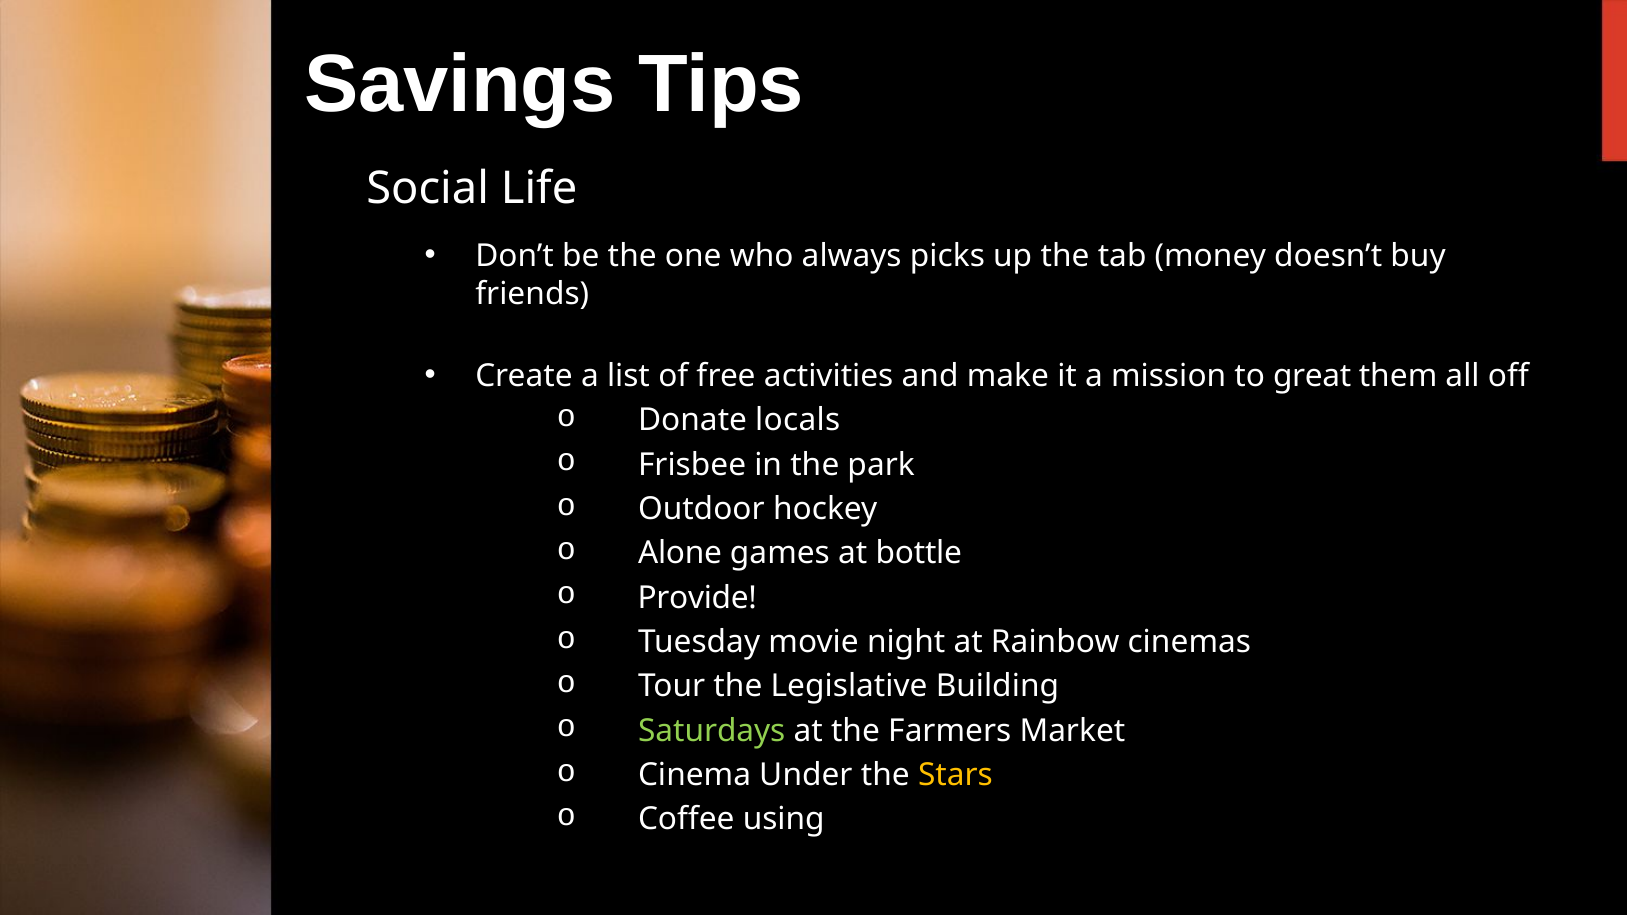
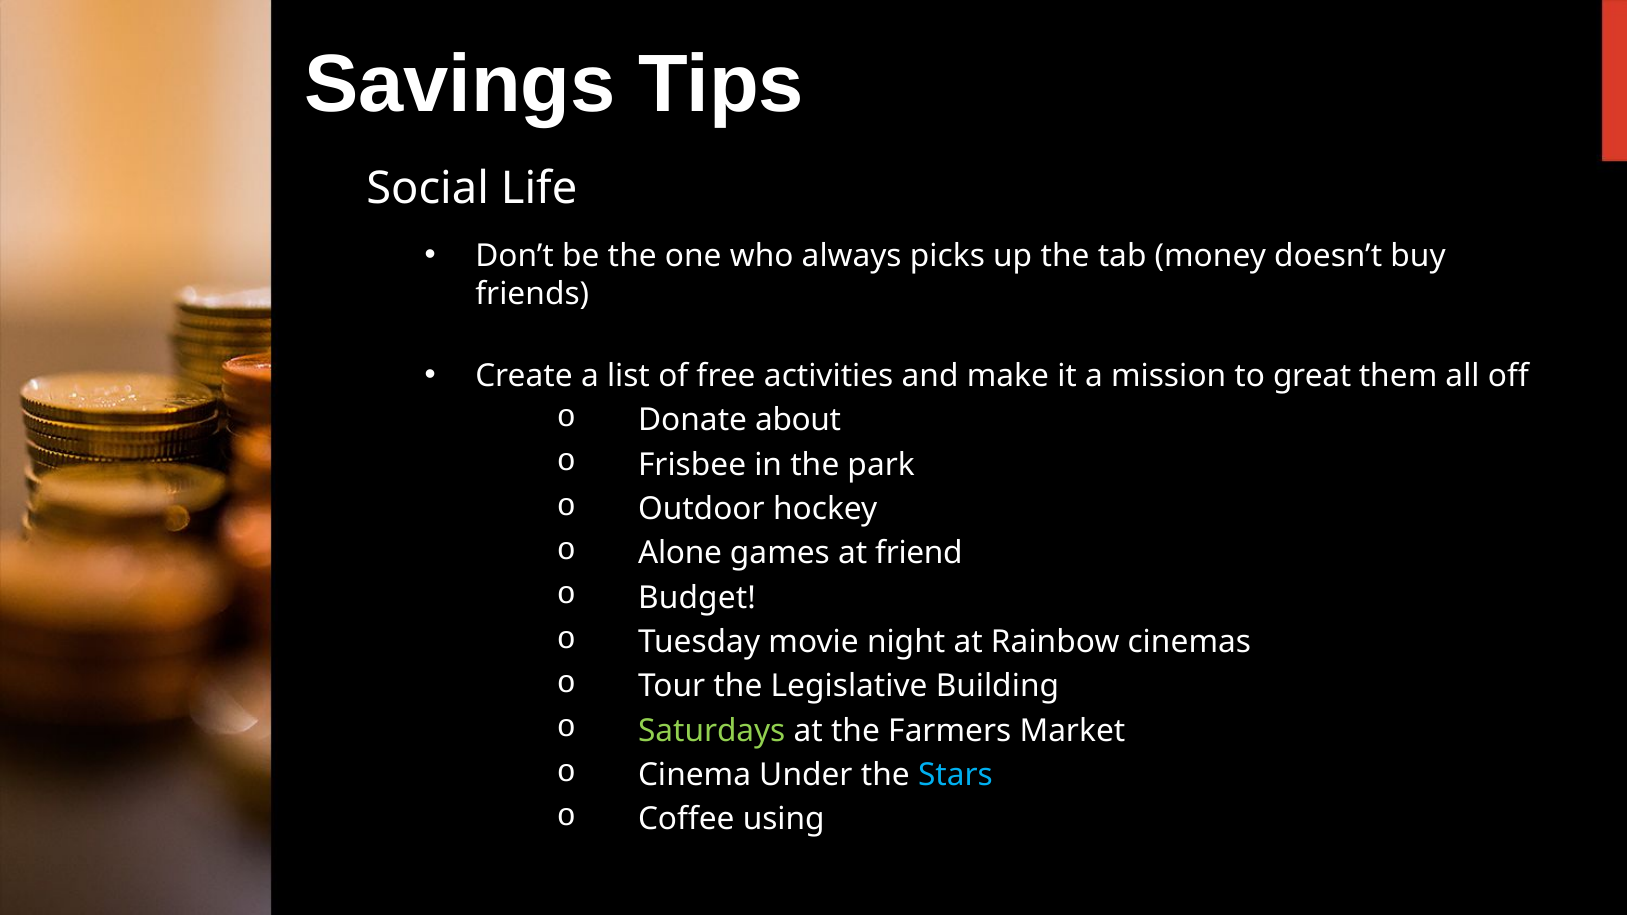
locals: locals -> about (798, 421)
bottle: bottle -> friend (919, 554)
Provide: Provide -> Budget (697, 598)
Stars colour: yellow -> light blue (955, 775)
